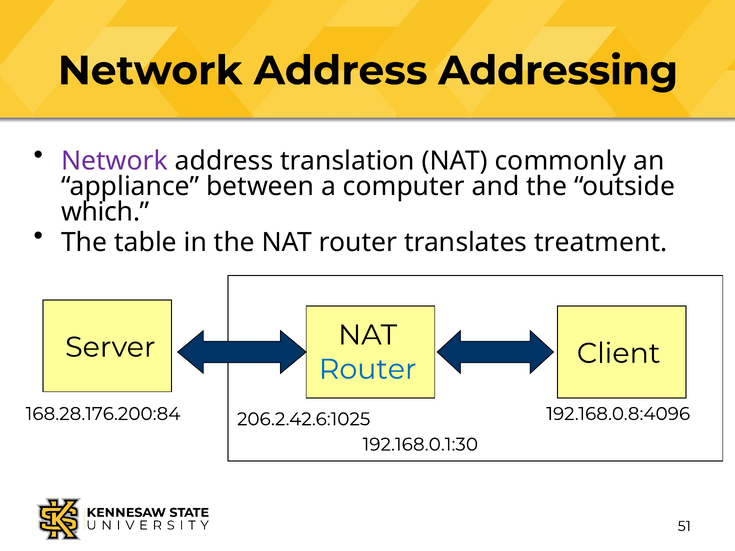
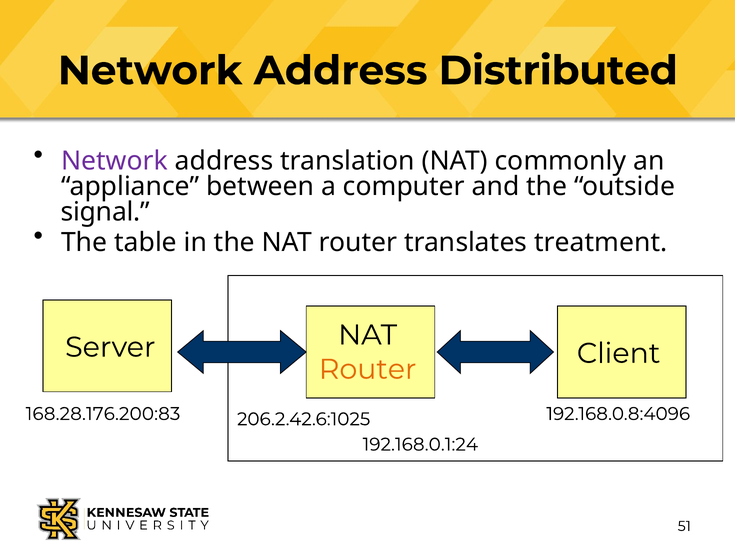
Addressing: Addressing -> Distributed (558, 71)
which: which -> signal (105, 212)
Router colour: blue -> orange (368, 369)
168.28.176.200:84: 168.28.176.200:84 -> 168.28.176.200:83 (103, 414)
192.168.0.1:30: 192.168.0.1:30 -> 192.168.0.1:24 (420, 445)
